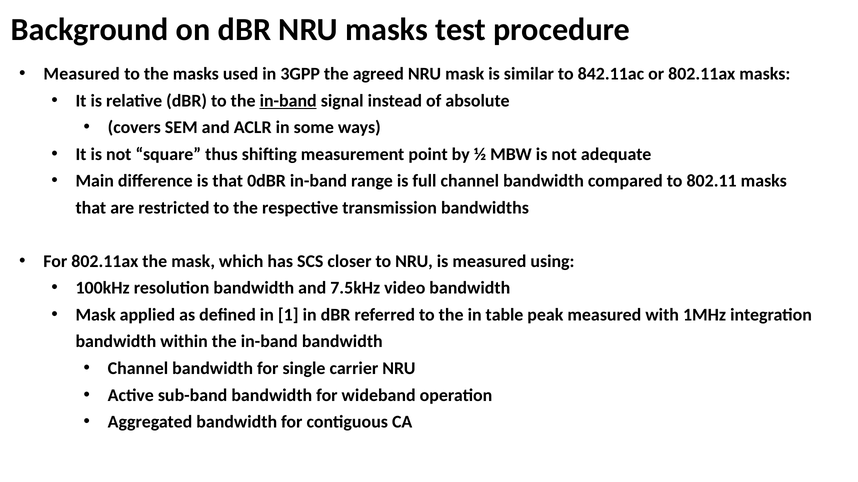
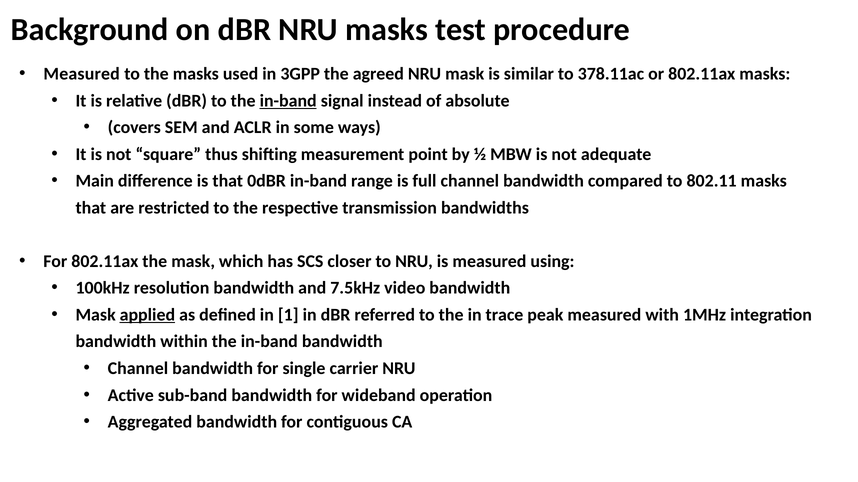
842.11ac: 842.11ac -> 378.11ac (611, 74)
applied underline: none -> present (147, 315)
table: table -> trace (504, 315)
